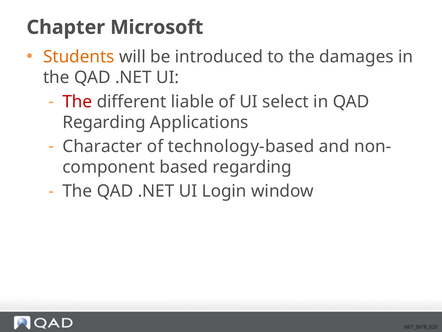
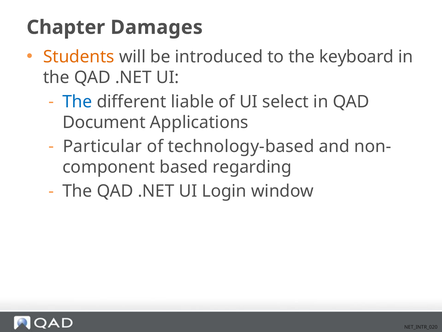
Microsoft: Microsoft -> Damages (157, 27)
damages: damages -> keyboard (357, 57)
The colour: red -> blue (77, 102)
Regarding: Regarding -> Document (104, 122)
Character: Character -> Particular (102, 146)
